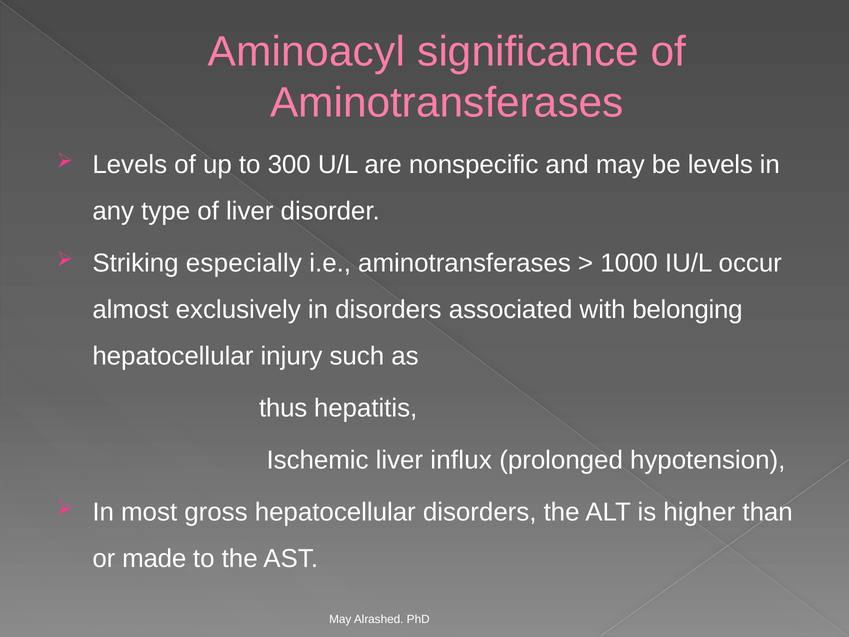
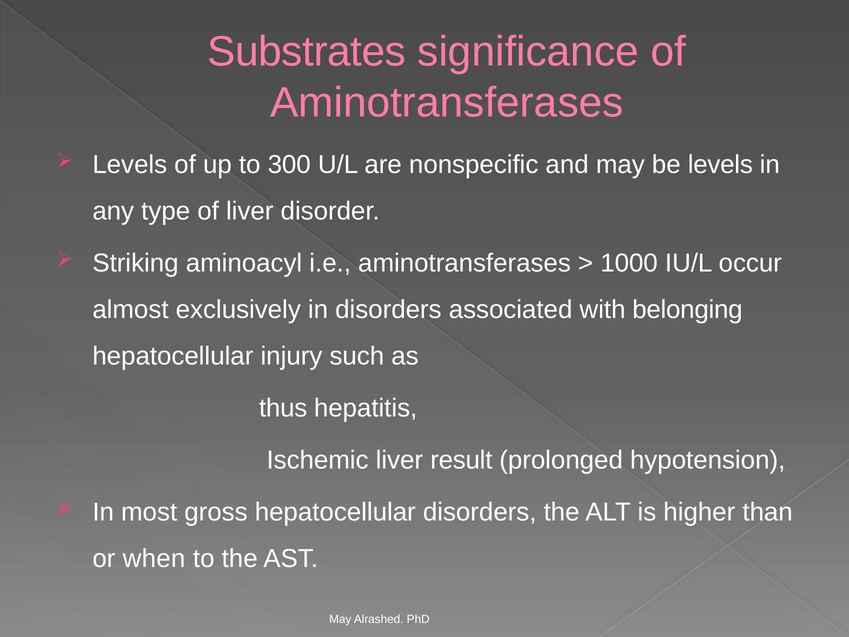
Aminoacyl: Aminoacyl -> Substrates (307, 52)
especially: especially -> aminoacyl (244, 263)
influx: influx -> result (461, 460)
made: made -> when (154, 558)
